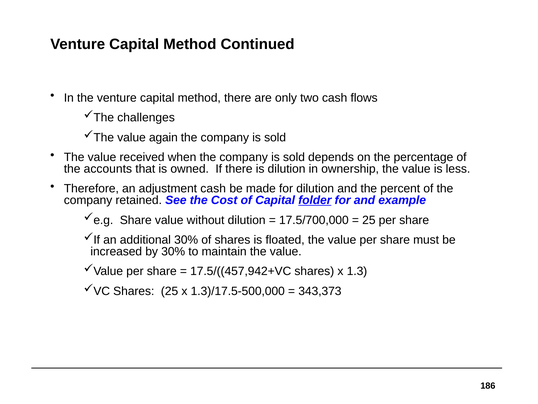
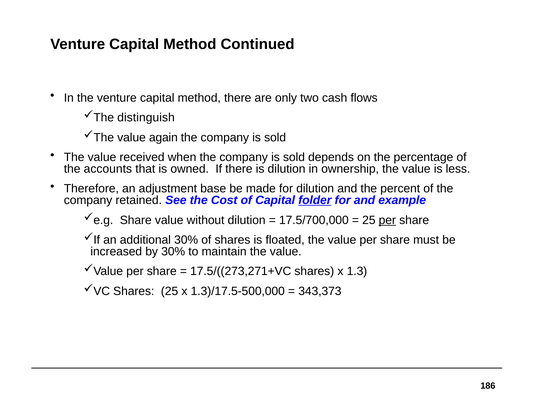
challenges: challenges -> distinguish (146, 117)
adjustment cash: cash -> base (213, 188)
per underline: none -> present (387, 220)
17.5/((457,942+VC: 17.5/((457,942+VC -> 17.5/((273,271+VC (241, 271)
